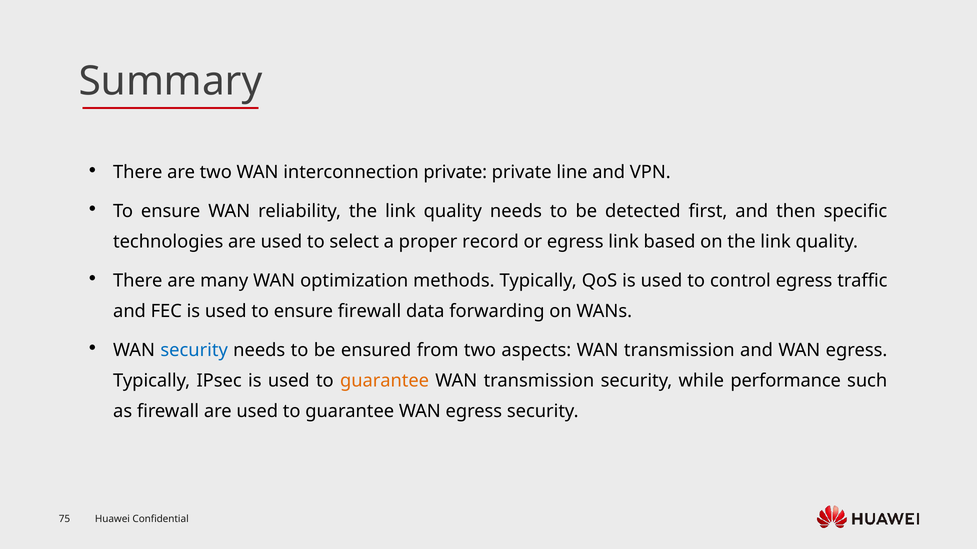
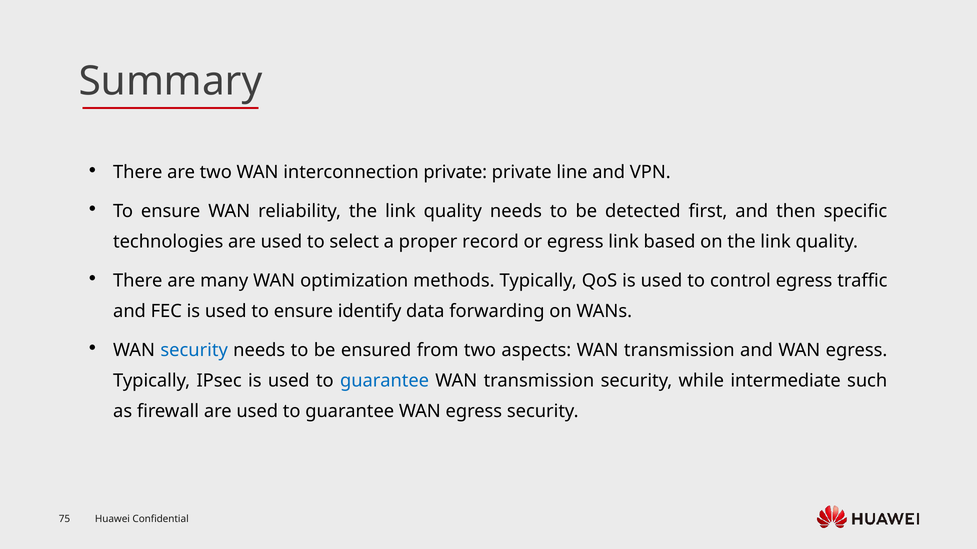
ensure firewall: firewall -> identify (370, 312)
guarantee colour: orange -> blue (385, 381)
performance: performance -> intermediate (786, 381)
